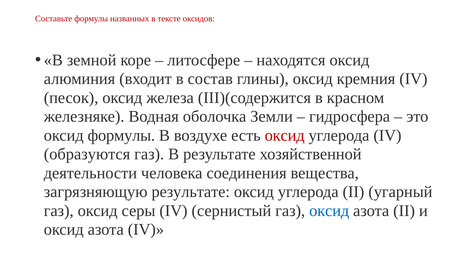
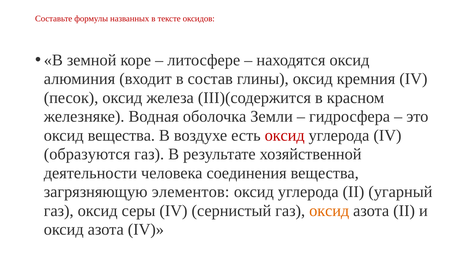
оксид формулы: формулы -> вещества (121, 136)
загрязняющую результате: результате -> элементов (191, 192)
оксид colour: blue -> orange (329, 211)
